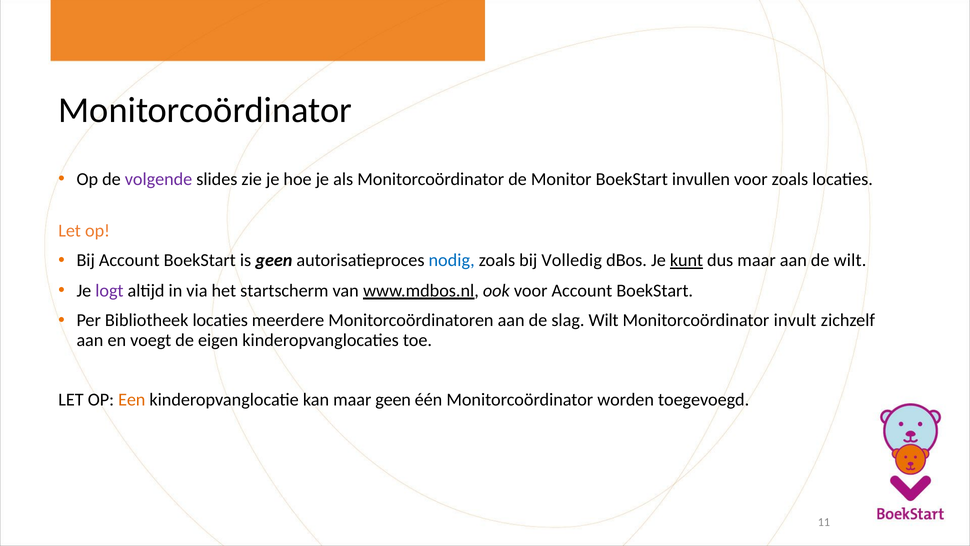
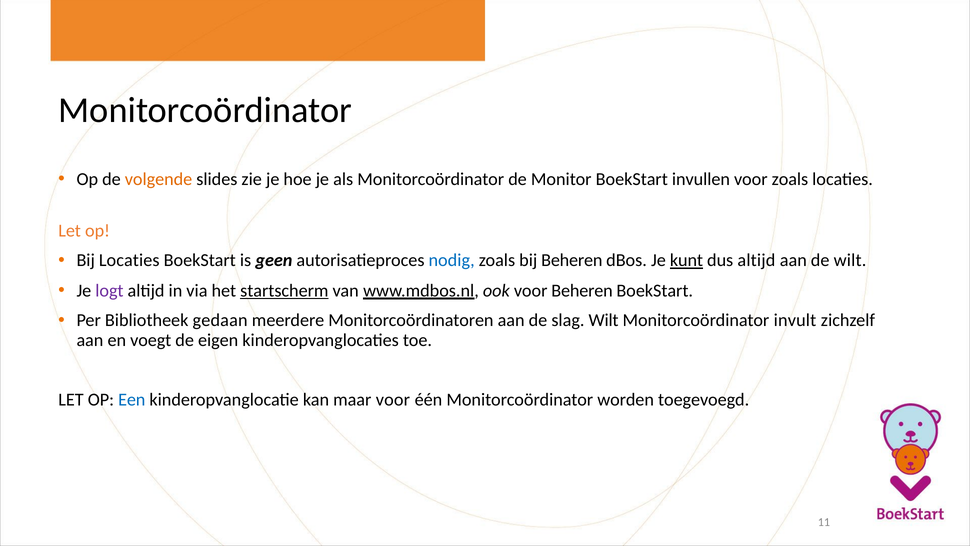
volgende colour: purple -> orange (159, 179)
Bij Account: Account -> Locaties (129, 260)
bij Volledig: Volledig -> Beheren (572, 260)
dus maar: maar -> altijd (756, 260)
startscherm underline: none -> present (284, 290)
voor Account: Account -> Beheren (582, 290)
Bibliotheek locaties: locaties -> gedaan (220, 320)
Een colour: orange -> blue (132, 399)
maar geen: geen -> voor (393, 399)
